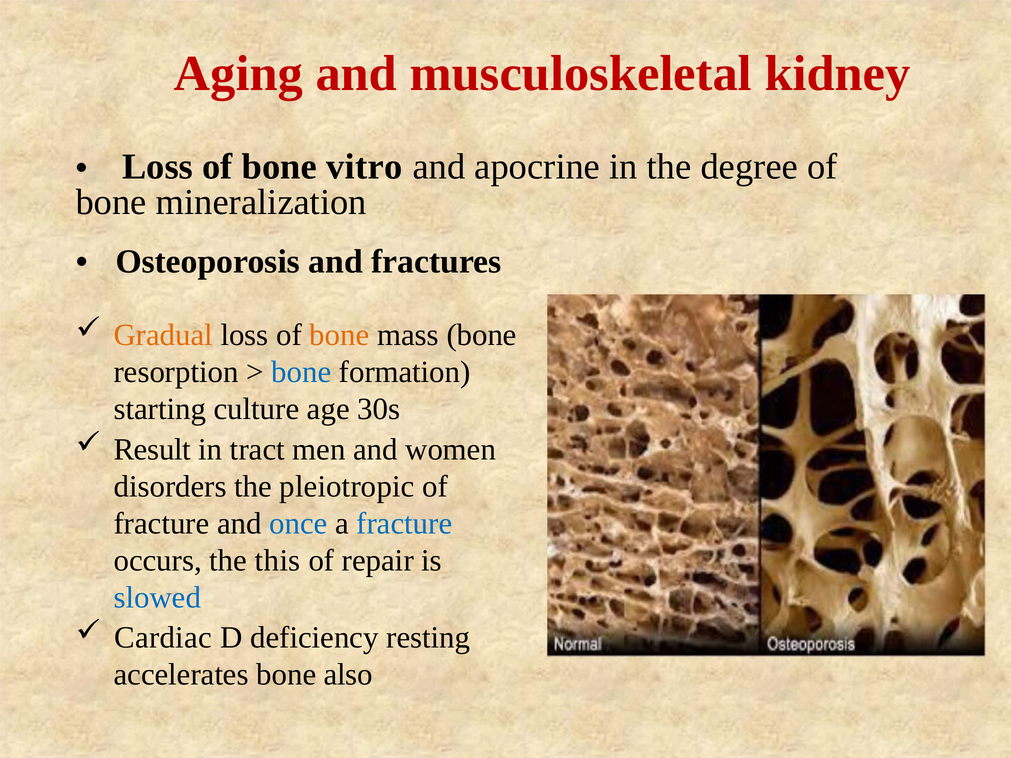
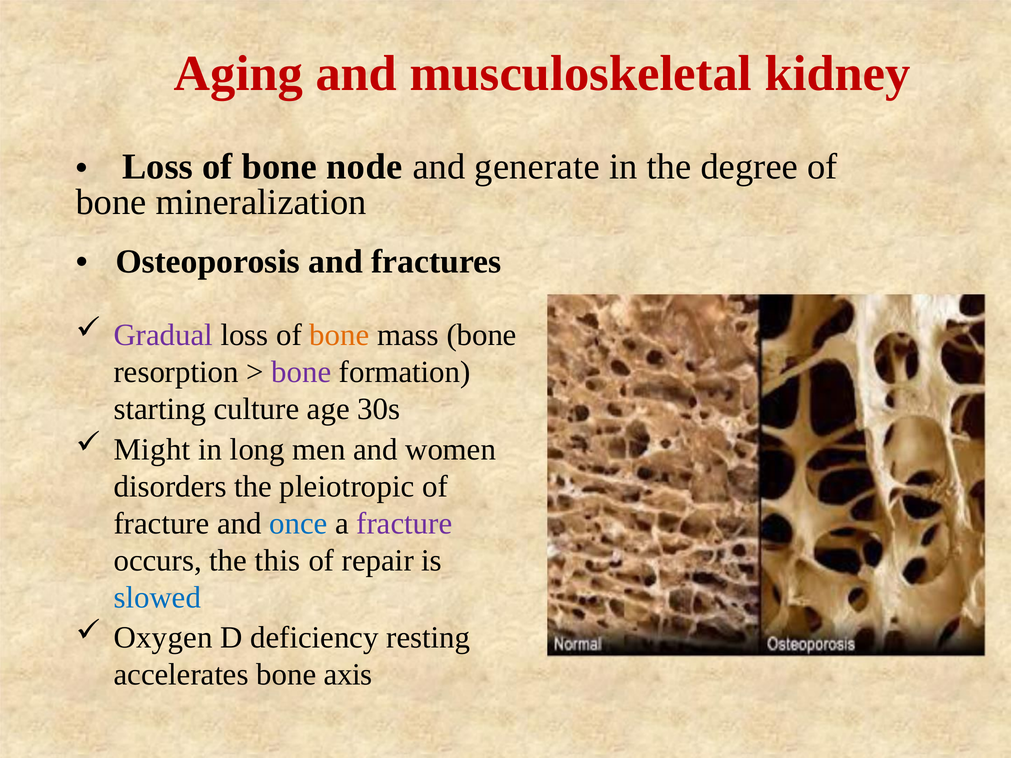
vitro: vitro -> node (364, 167)
apocrine: apocrine -> generate (537, 167)
Gradual colour: orange -> purple (163, 335)
bone colour: blue -> purple (301, 372)
Result: Result -> Might (152, 450)
tract: tract -> long (257, 450)
fracture colour: blue -> purple (404, 524)
Cardiac: Cardiac -> Oxygen (163, 638)
also: also -> axis (348, 675)
